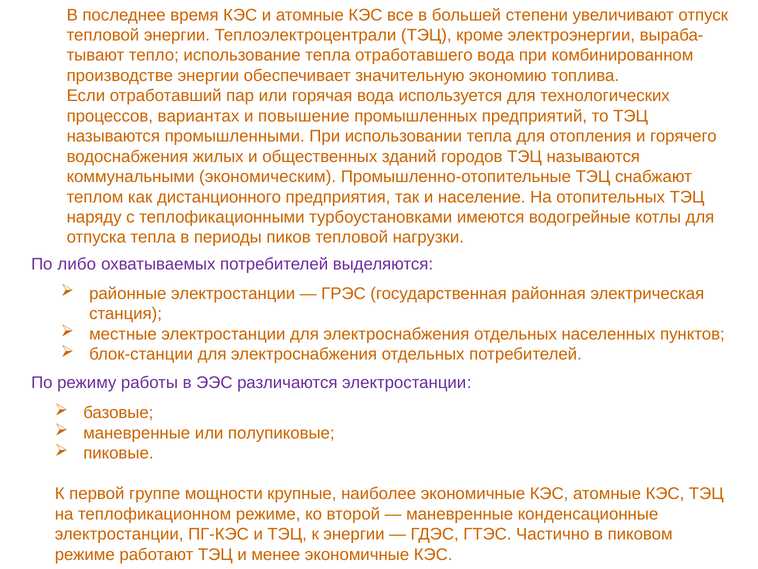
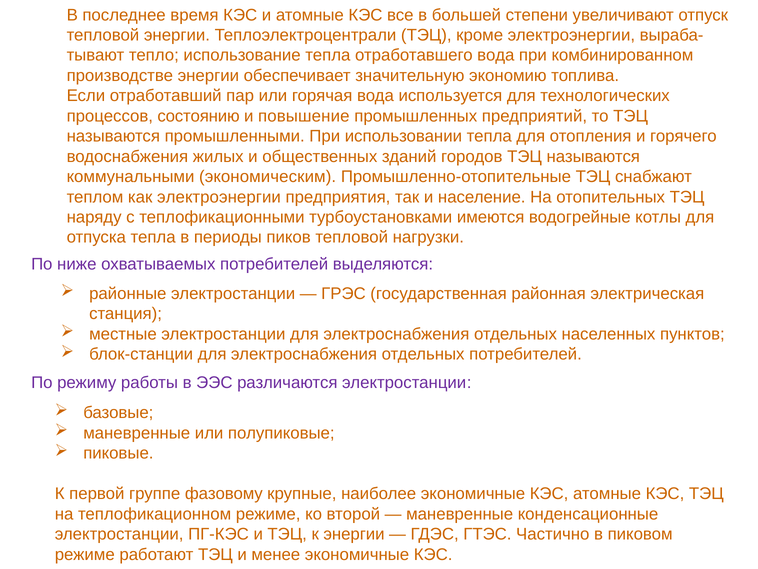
вариантах: вариантах -> состоянию (199, 116)
как дистанционного: дистанционного -> электроэнергии (219, 197)
либо: либо -> ниже (77, 264)
мощности: мощности -> фазовому (224, 493)
